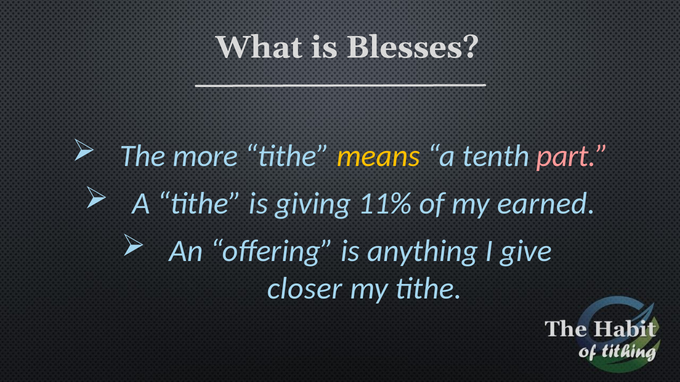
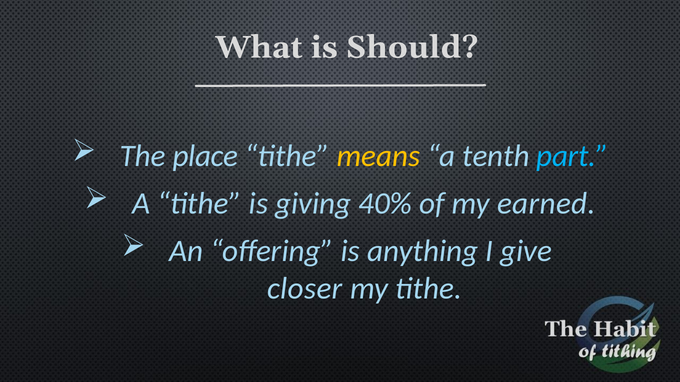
Blesses: Blesses -> Should (412, 47)
more: more -> place (205, 156)
part colour: pink -> light blue (573, 156)
11%: 11% -> 40% (385, 204)
